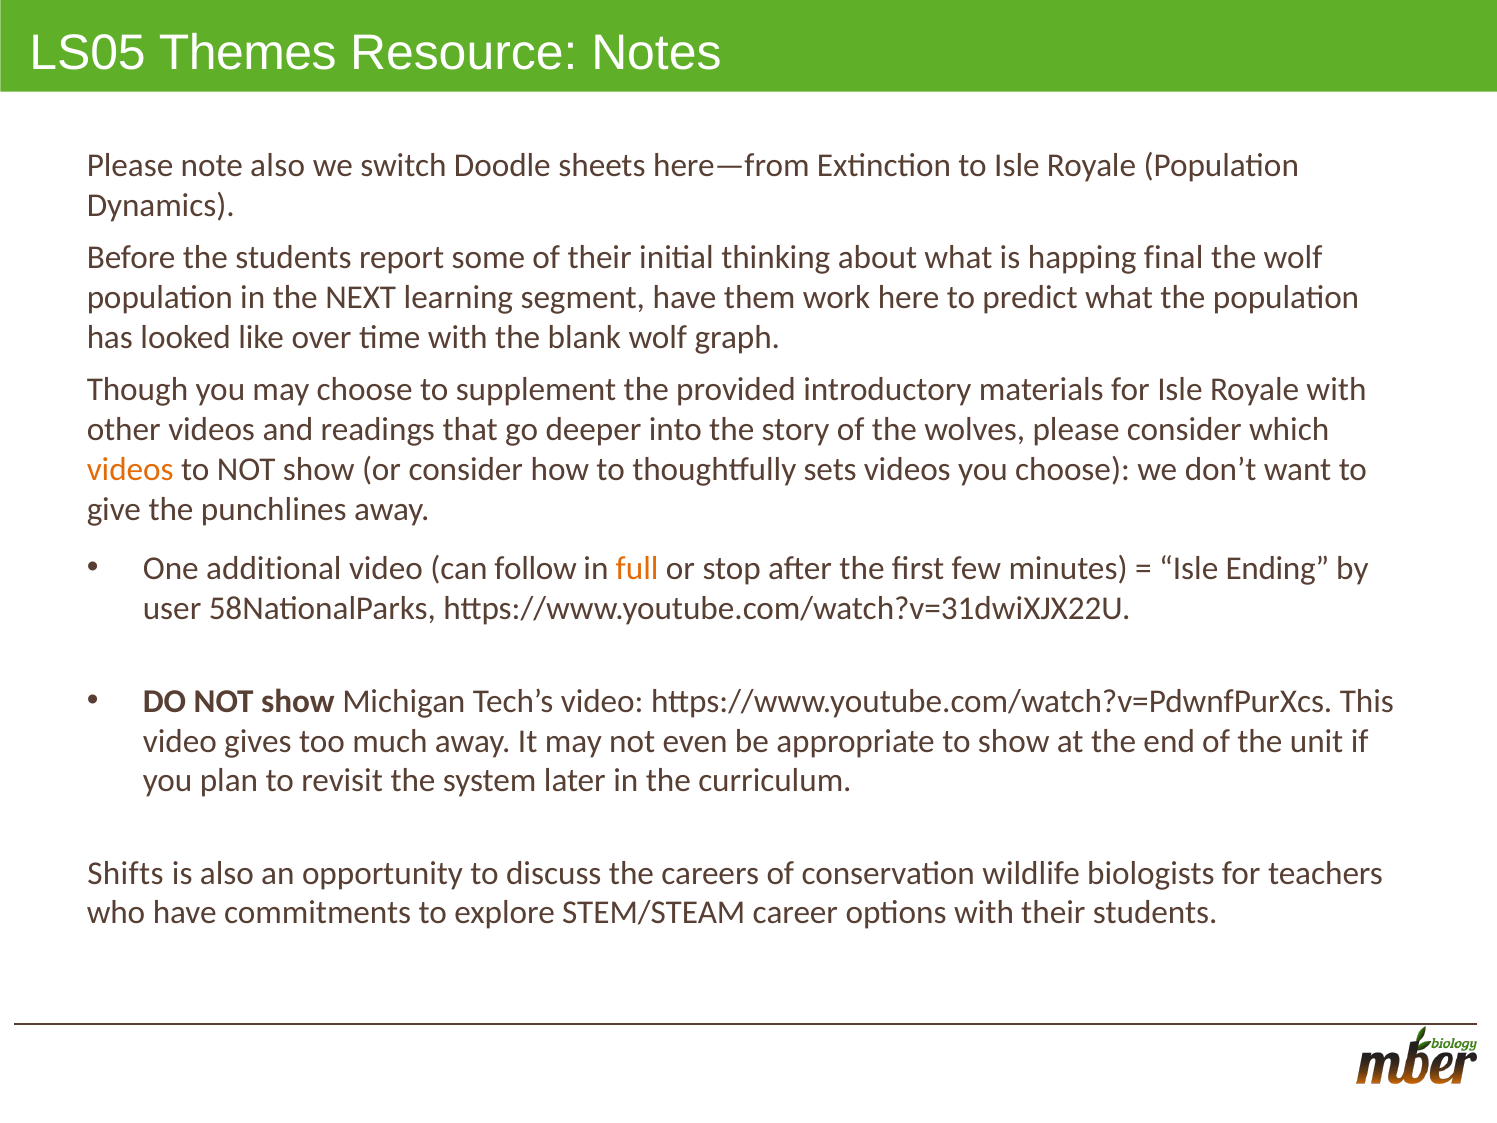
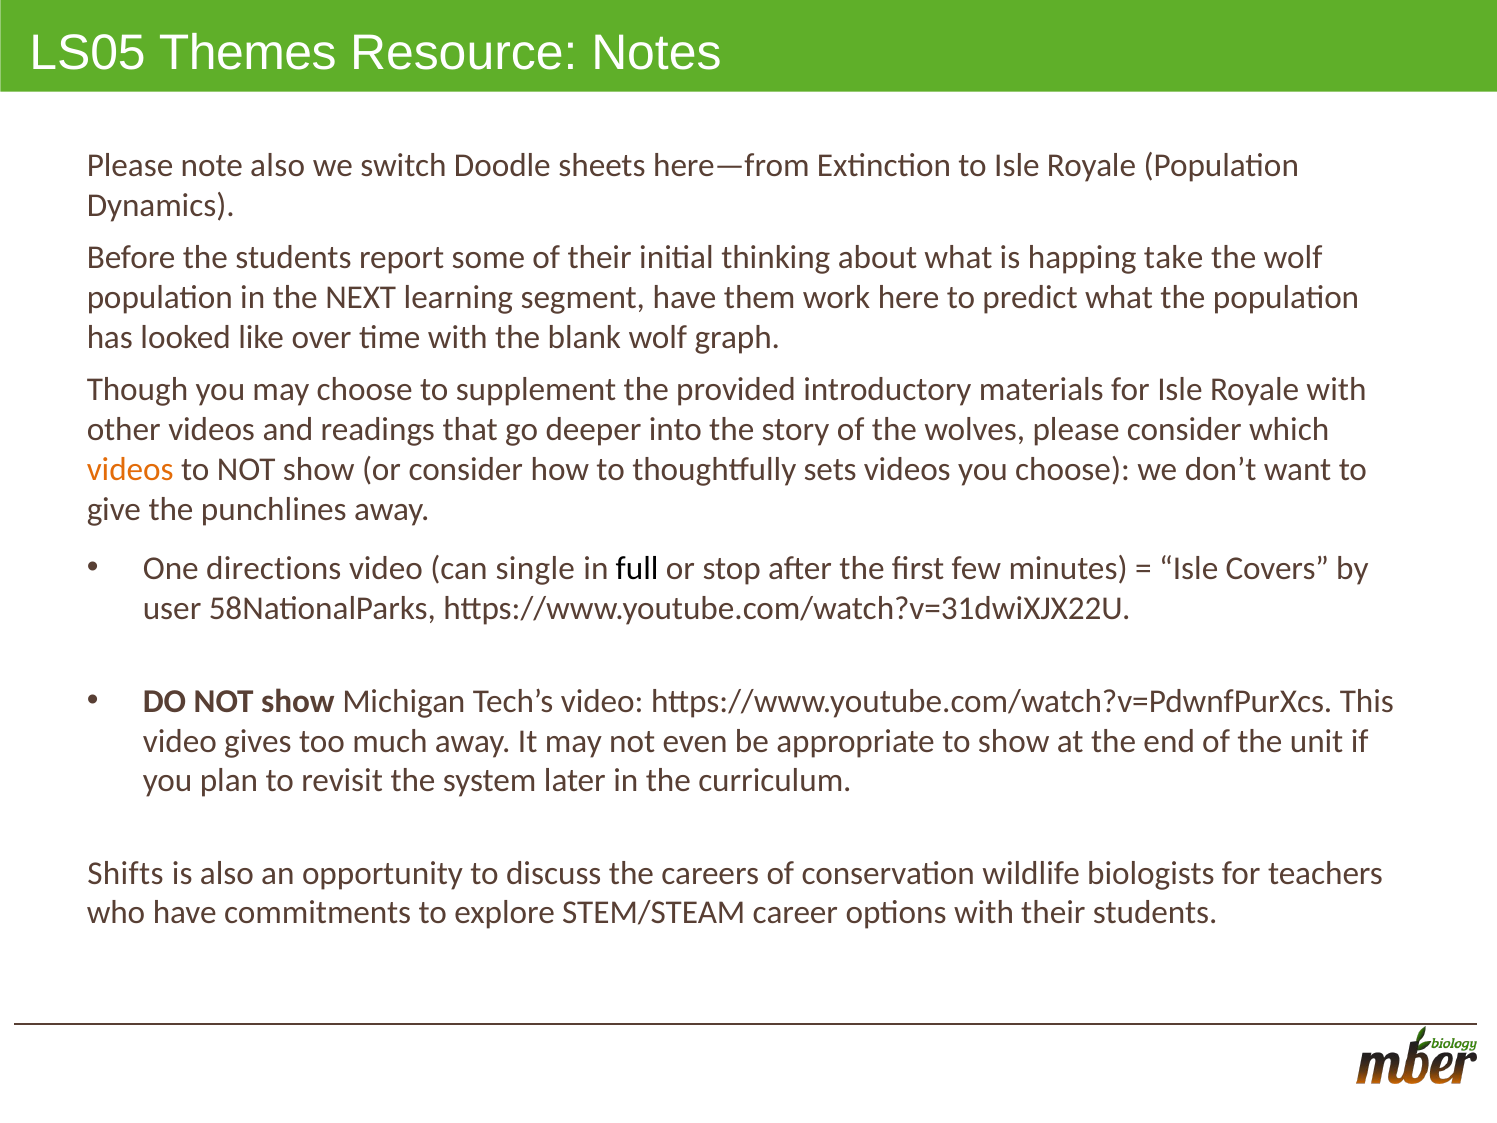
final: final -> take (1174, 258)
additional: additional -> directions (274, 568)
follow: follow -> single (535, 568)
full colour: orange -> black (637, 568)
Ending: Ending -> Covers (1277, 568)
